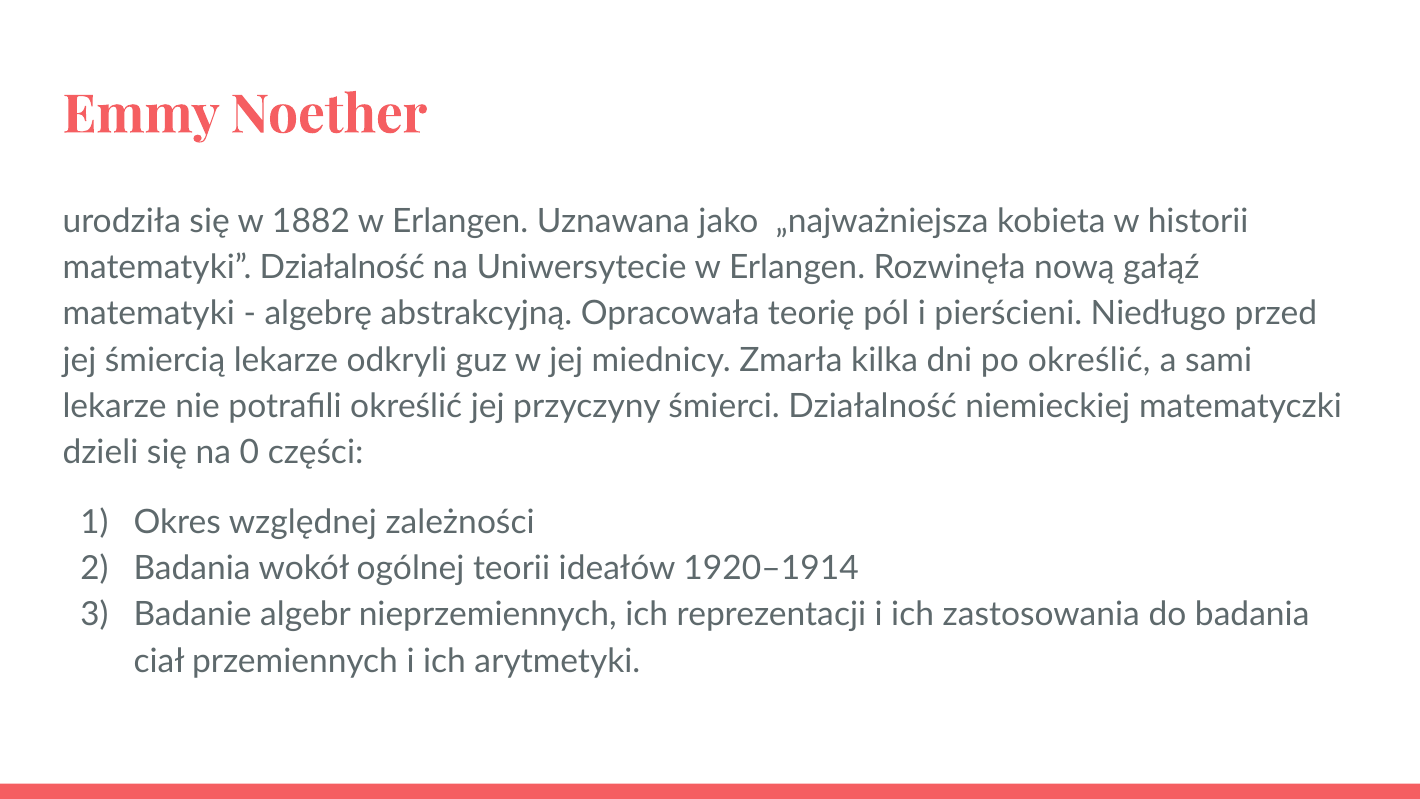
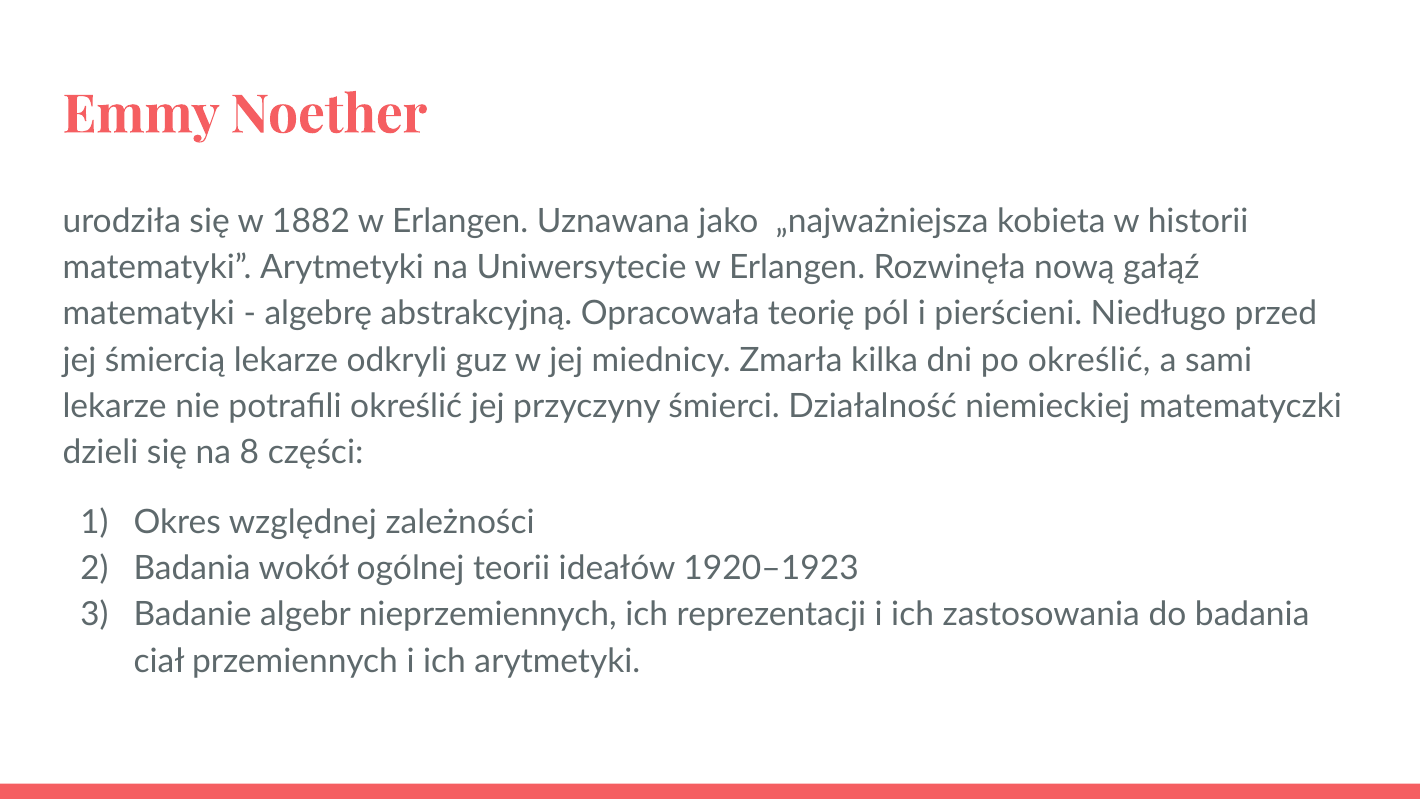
matematyki Działalność: Działalność -> Arytmetyki (342, 267)
0: 0 -> 8 (249, 452)
1920–1914: 1920–1914 -> 1920–1923 (771, 569)
